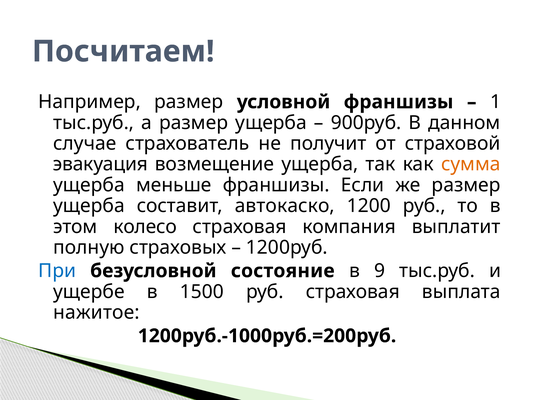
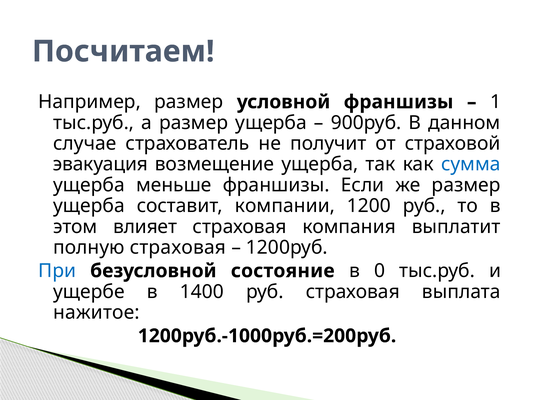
сумма colour: orange -> blue (471, 164)
автокаско: автокаско -> компании (285, 206)
колесо: колесо -> влияет (145, 227)
полную страховых: страховых -> страховая (178, 247)
9: 9 -> 0 (380, 271)
1500: 1500 -> 1400 (202, 291)
